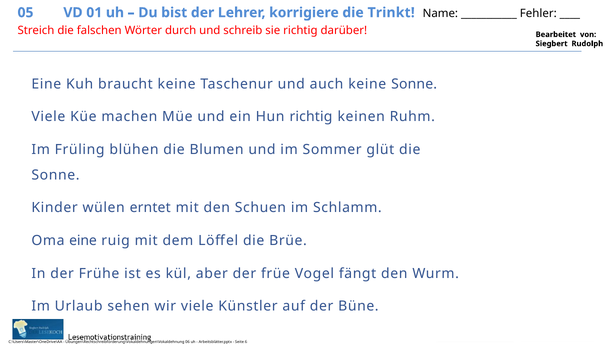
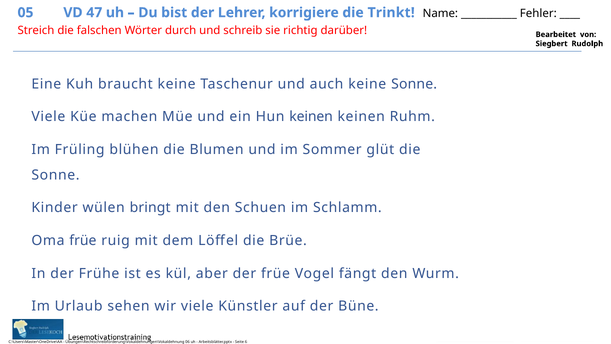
01: 01 -> 47 (94, 13)
Hun richtig: richtig -> keinen (311, 117)
erntet: erntet -> bringt (150, 208)
Oma eine: eine -> früe (83, 240)
